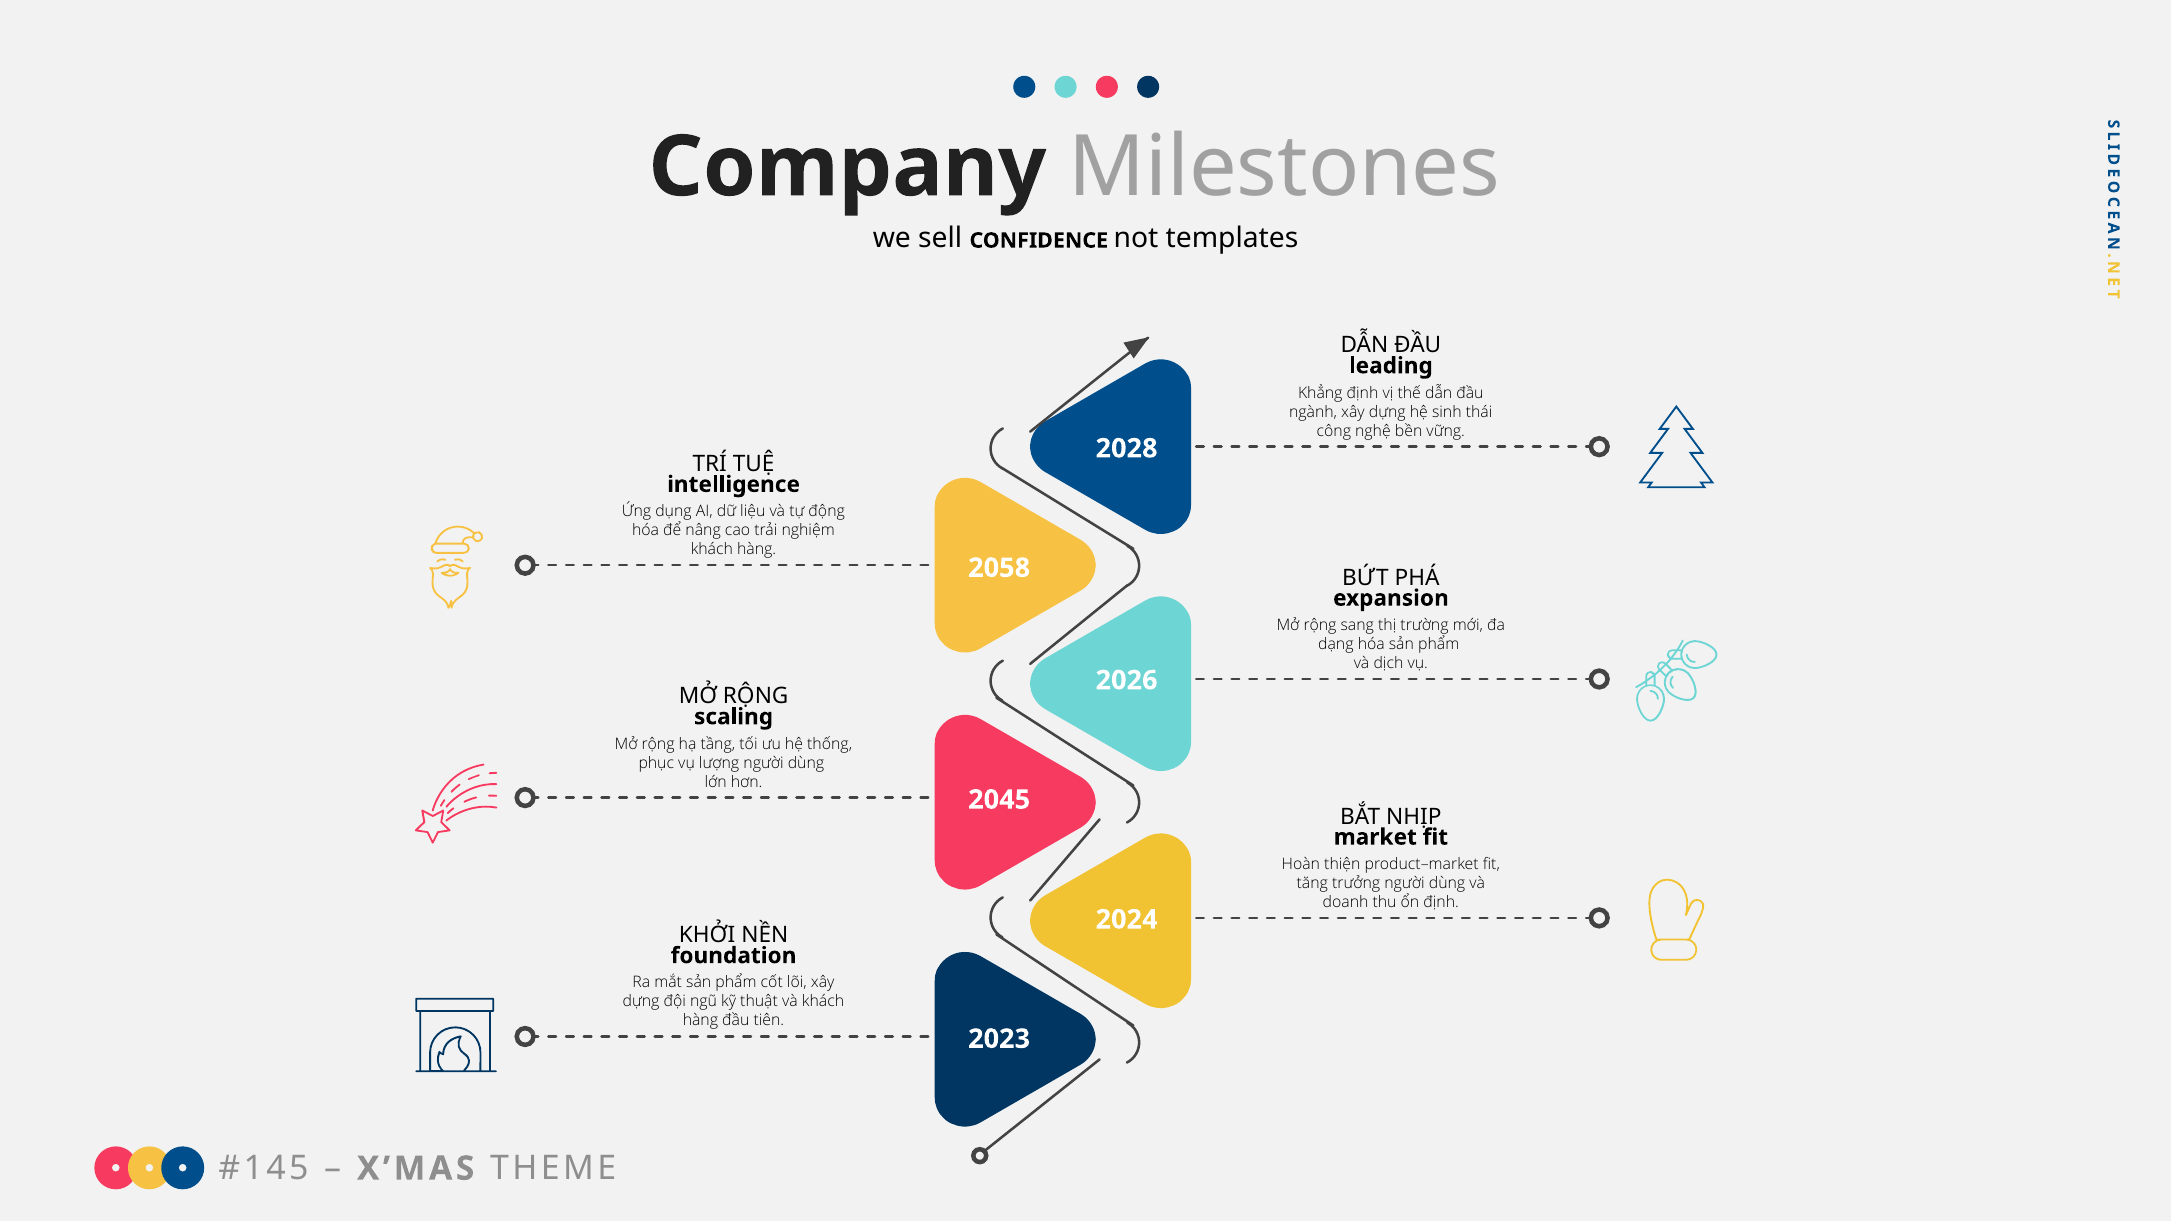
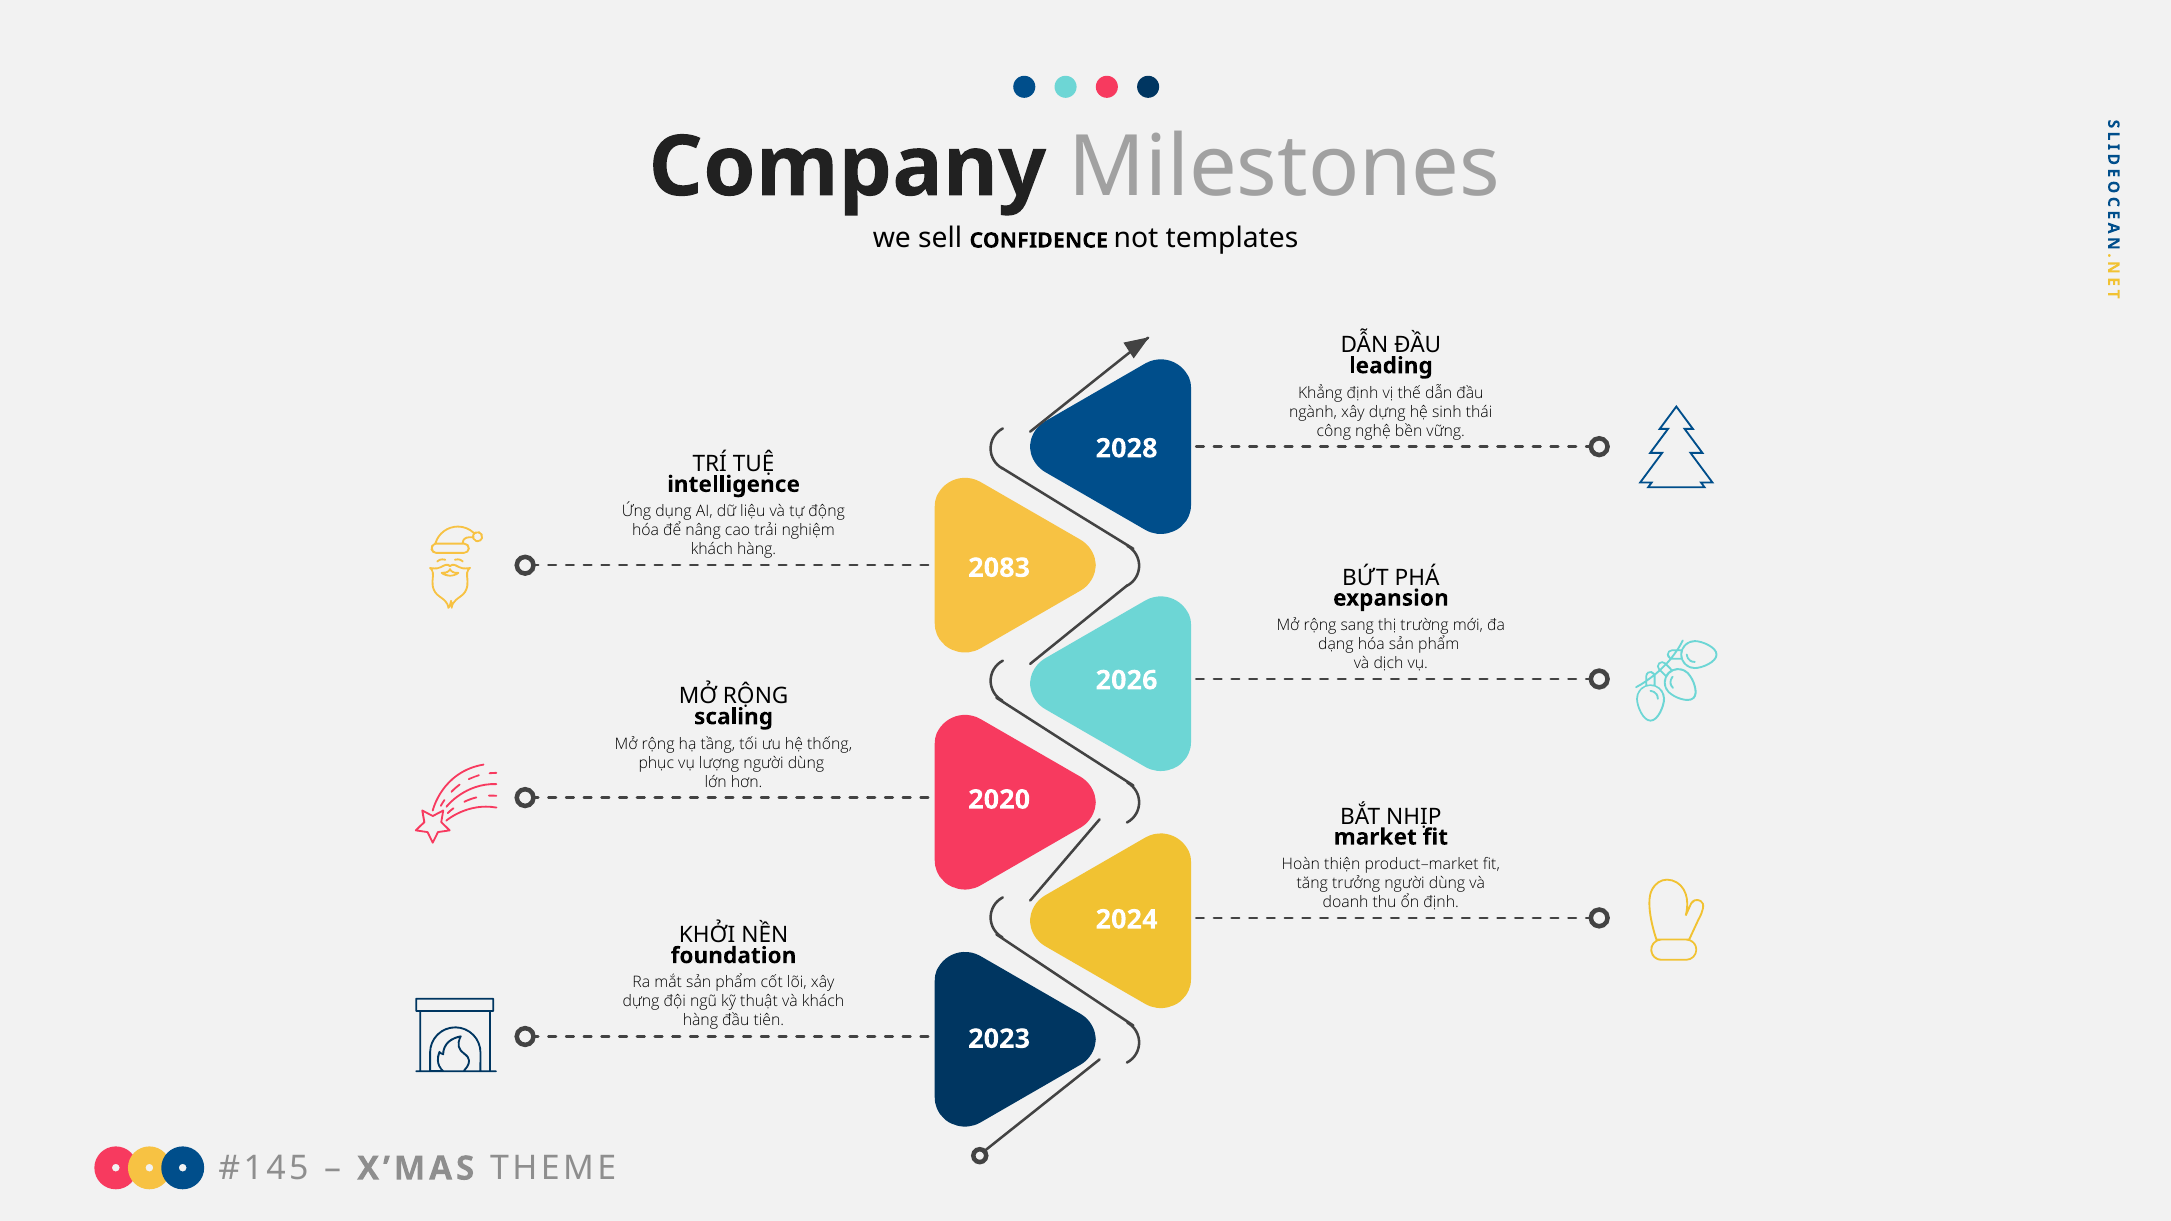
2058: 2058 -> 2083 (999, 568)
2045: 2045 -> 2020 (999, 800)
